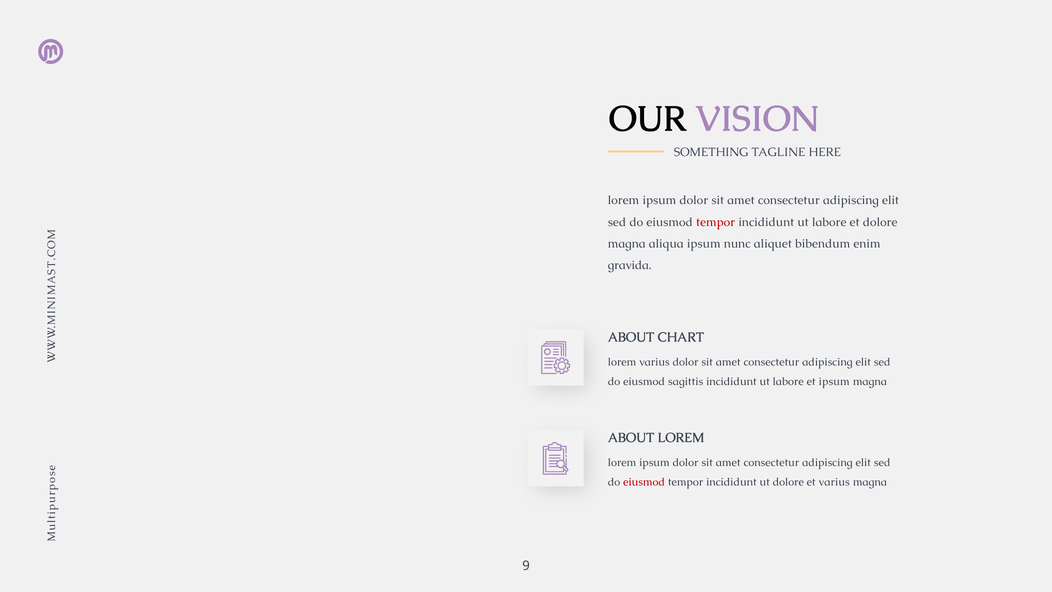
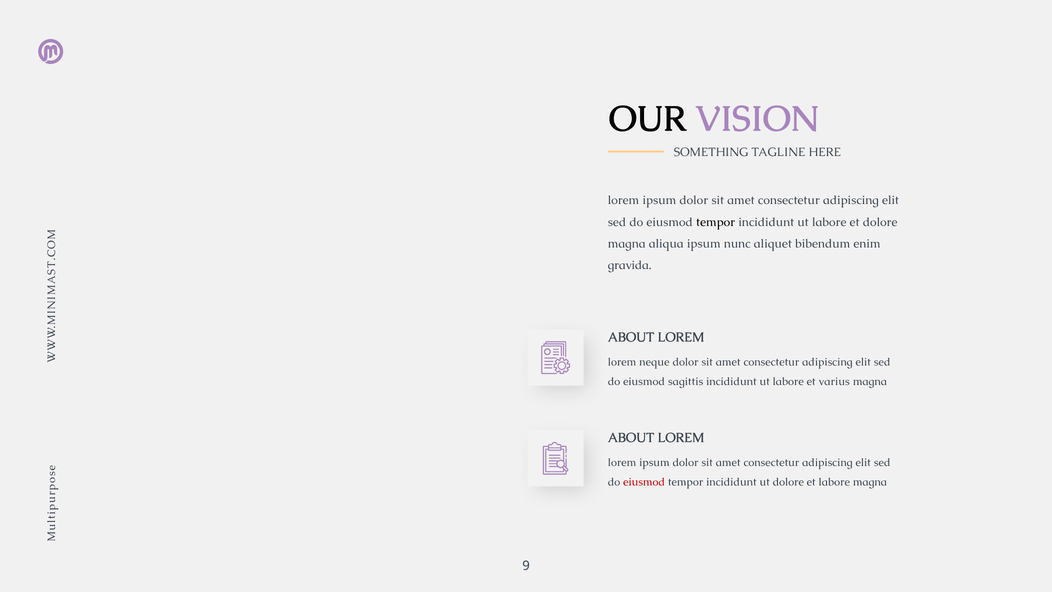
tempor colour: red -> black (716, 222)
CHART: CHART -> LOREM (681, 337)
lorem varius: varius -> neque (654, 362)
et ipsum: ipsum -> varius (834, 382)
et varius: varius -> labore (834, 482)
